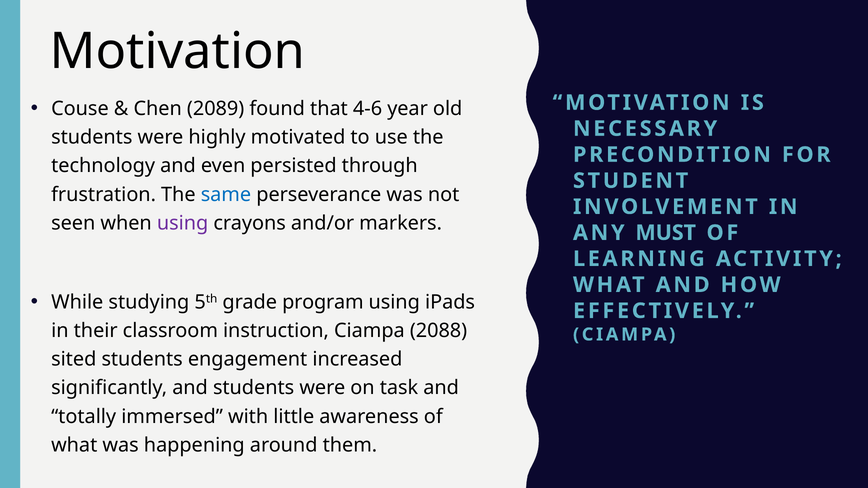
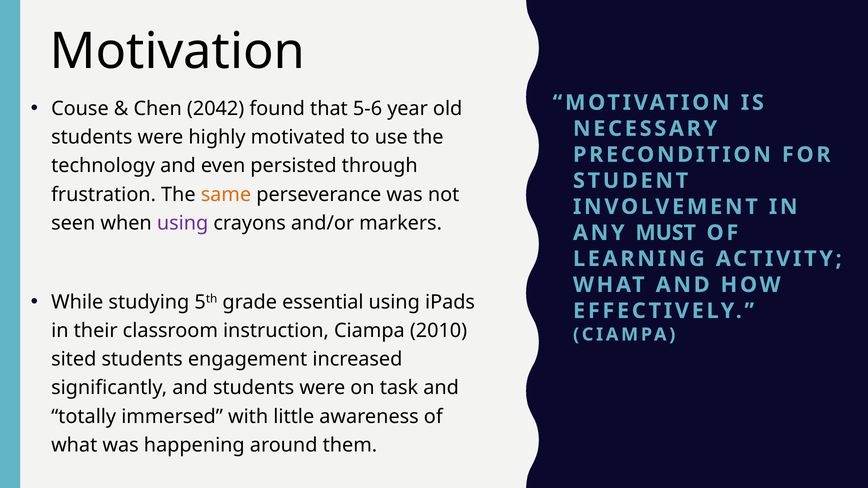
2089: 2089 -> 2042 (216, 109)
4-6: 4-6 -> 5-6 (368, 109)
same colour: blue -> orange (226, 195)
program: program -> essential (323, 302)
2088: 2088 -> 2010 (439, 331)
